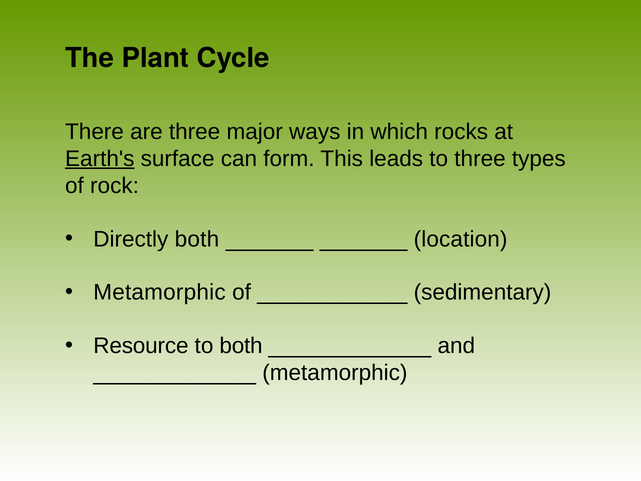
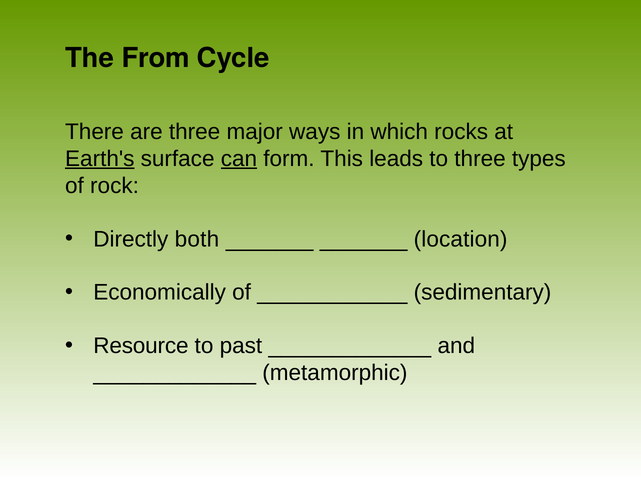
Plant: Plant -> From (156, 58)
can underline: none -> present (239, 159)
Metamorphic: Metamorphic -> Economically (160, 292)
to both: both -> past (241, 346)
